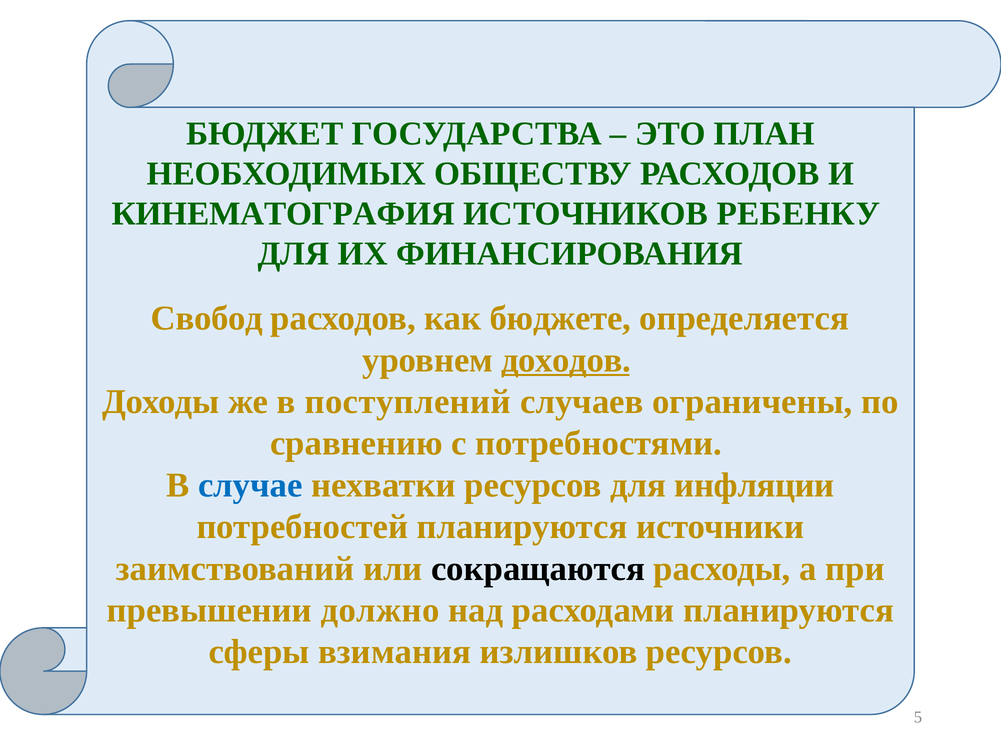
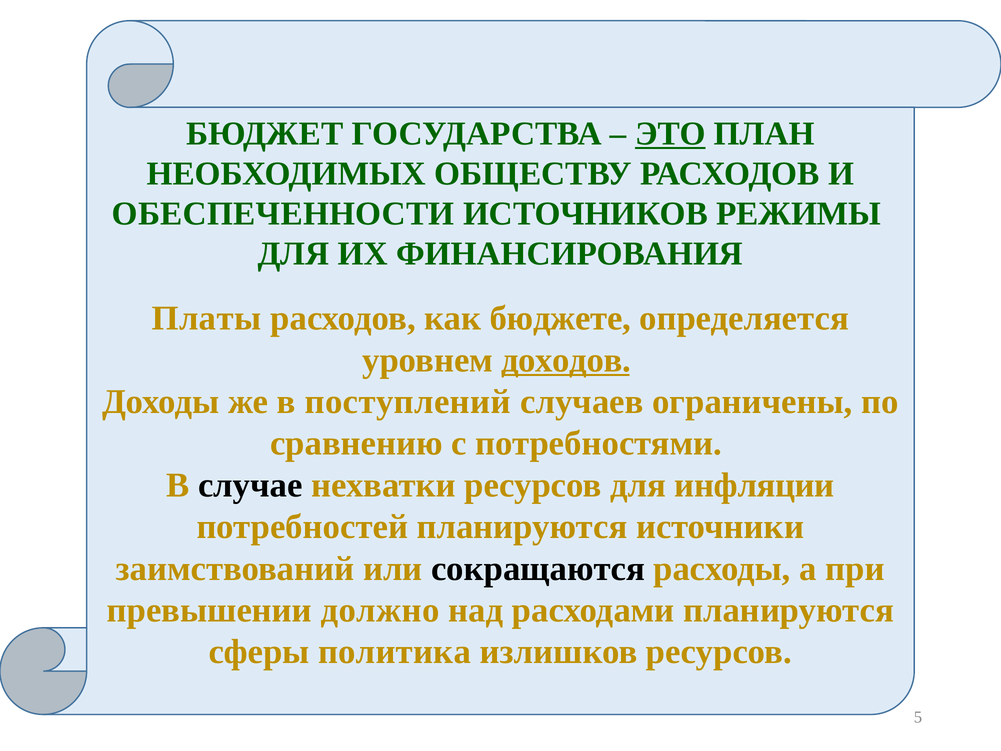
ЭТО underline: none -> present (670, 134)
КИНЕМАТОГРАФИЯ: КИНЕМАТОГРАФИЯ -> ОБЕСПЕЧЕННОСТИ (283, 214)
РЕБЕНКУ: РЕБЕНКУ -> РЕЖИМЫ (799, 214)
Свобод: Свобод -> Платы (206, 318)
случае colour: blue -> black (250, 485)
взимания: взимания -> политика (395, 652)
